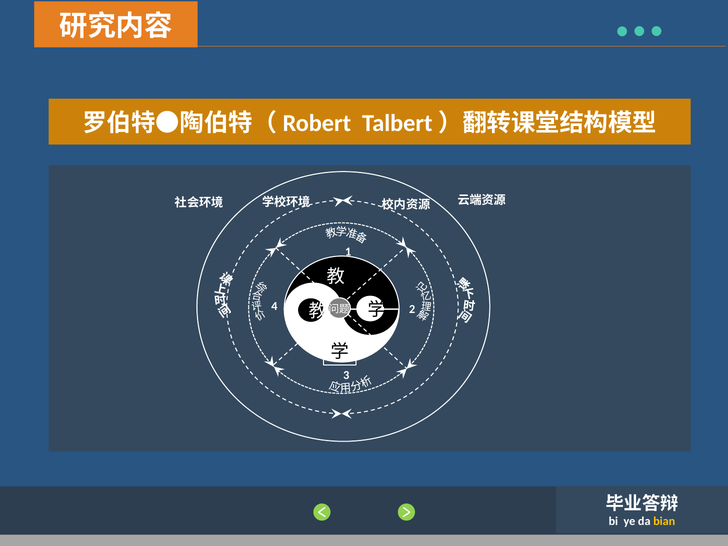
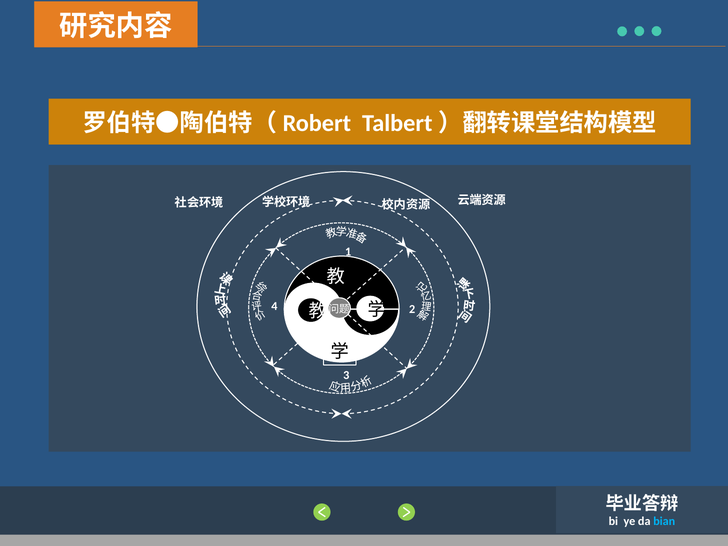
bian colour: yellow -> light blue (664, 521)
